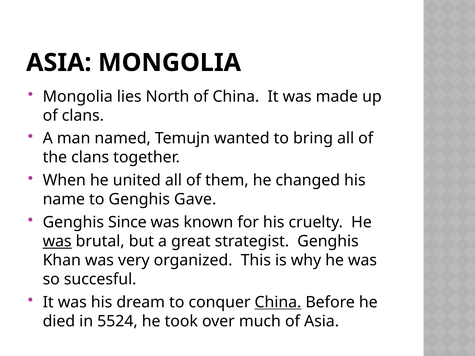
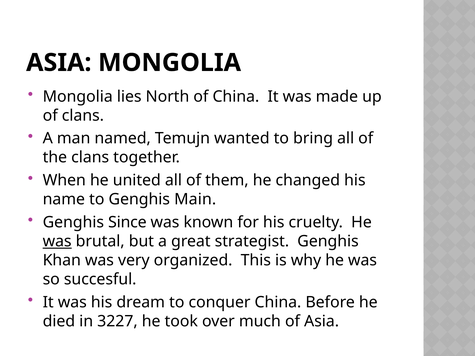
Gave: Gave -> Main (195, 199)
China underline: present -> none (278, 302)
5524: 5524 -> 3227 (117, 321)
